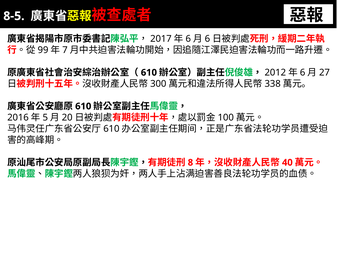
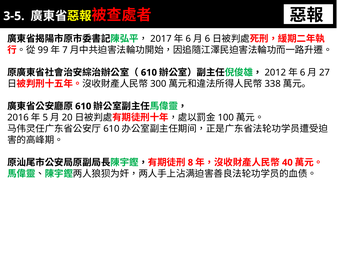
8-5: 8-5 -> 3-5 (14, 16)
